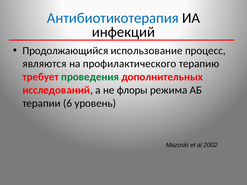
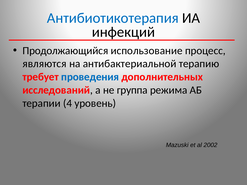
профилактического: профилактического -> антибактериальной (130, 64)
проведения colour: green -> blue (90, 77)
флоры: флоры -> группа (132, 90)
6: 6 -> 4 (68, 103)
